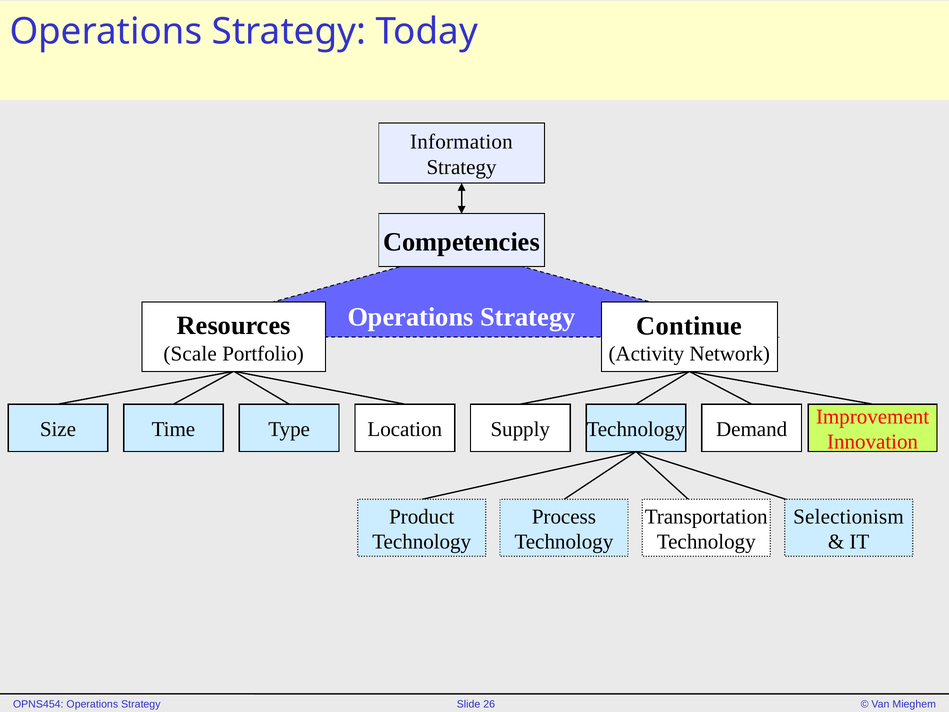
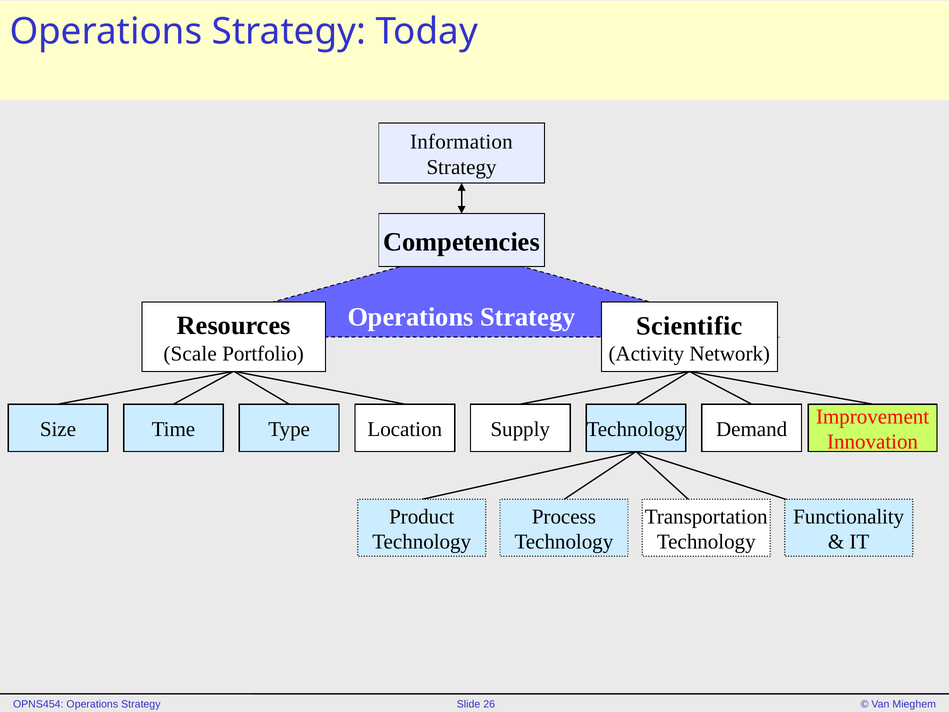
Continue: Continue -> Scientific (689, 326)
Selectionism: Selectionism -> Functionality (849, 516)
